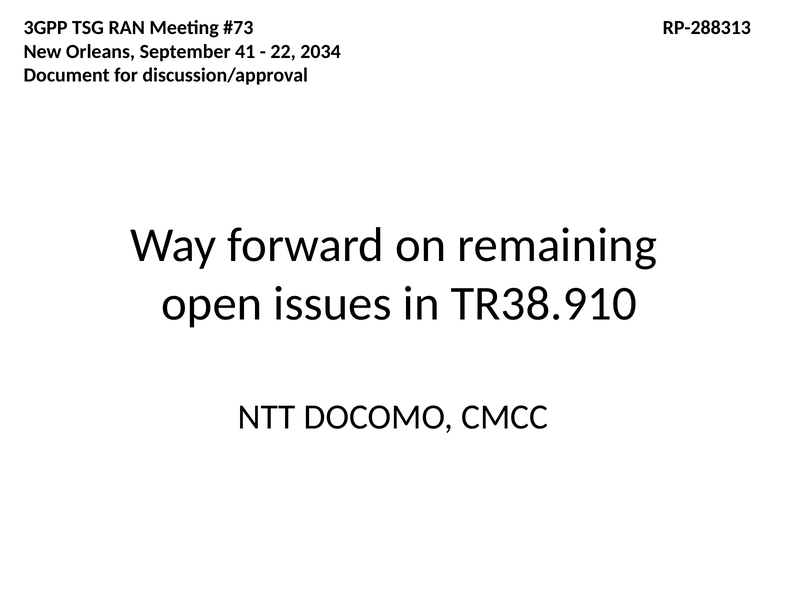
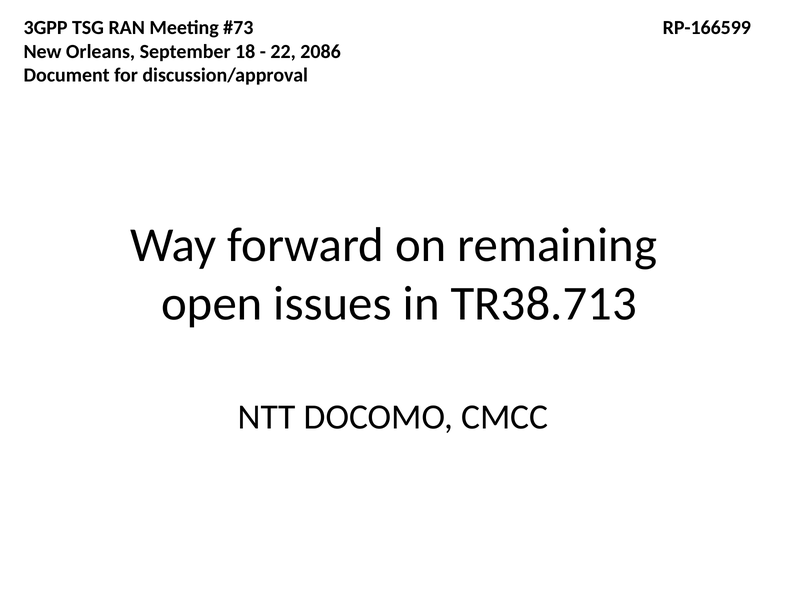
RP-288313: RP-288313 -> RP-166599 (707, 27)
41: 41 -> 18 (245, 51)
2034: 2034 -> 2086 (321, 51)
TR38.910: TR38.910 -> TR38.713 (544, 304)
